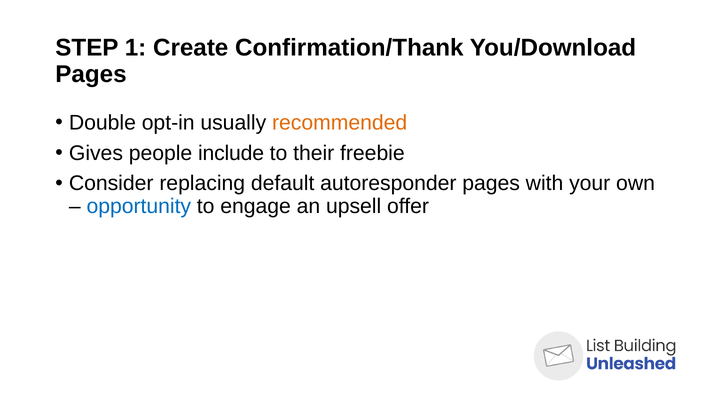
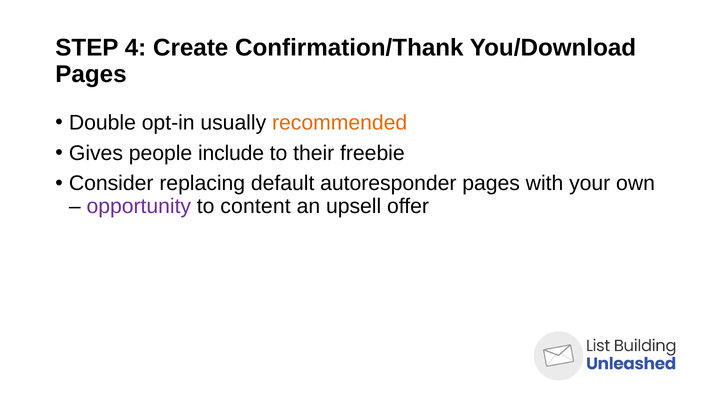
1: 1 -> 4 (136, 48)
opportunity colour: blue -> purple (139, 206)
engage: engage -> content (256, 206)
